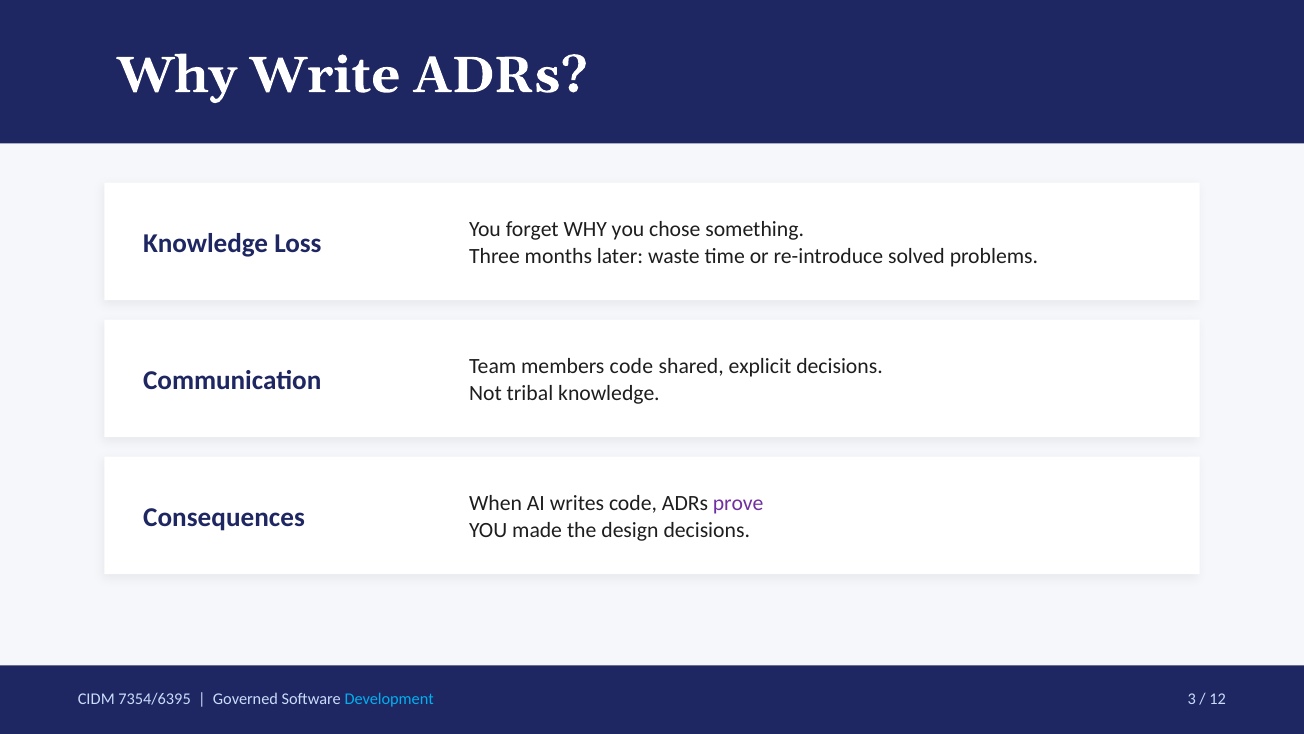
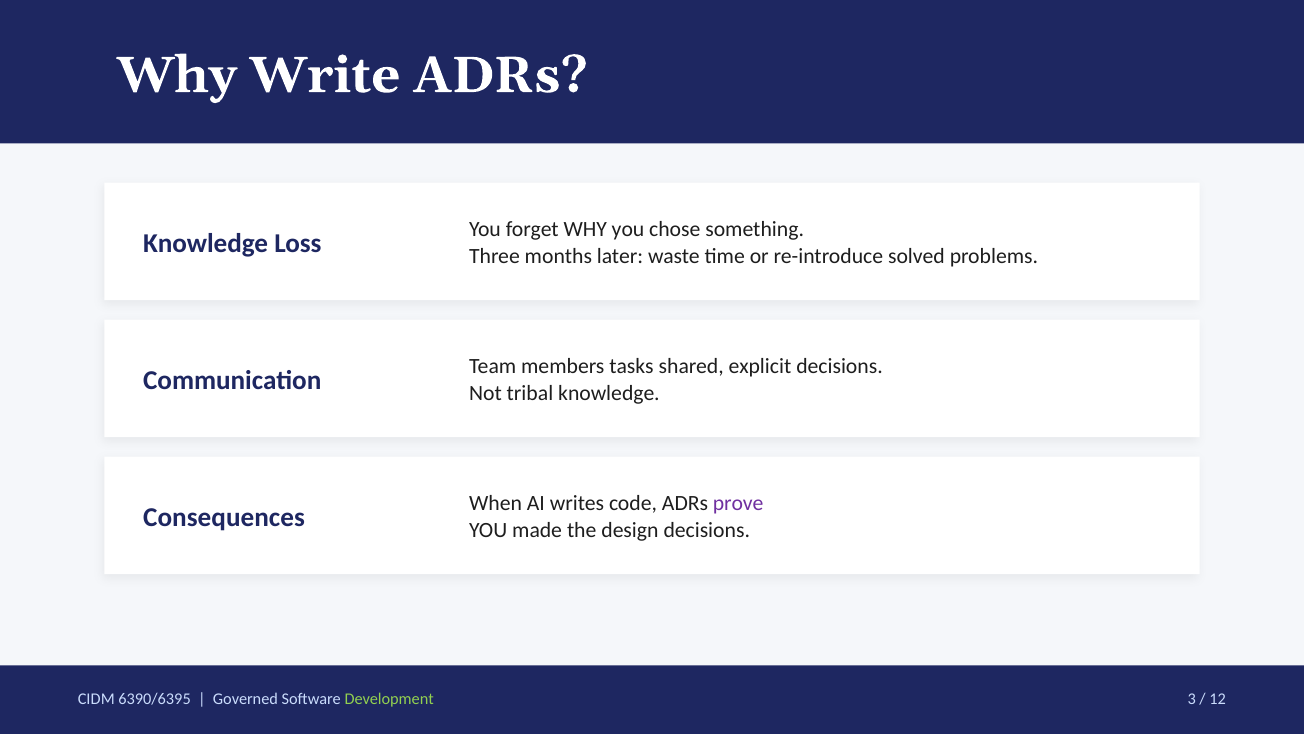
members code: code -> tasks (632, 367)
7354/6395: 7354/6395 -> 6390/6395 (155, 699)
Development colour: light blue -> light green (389, 699)
